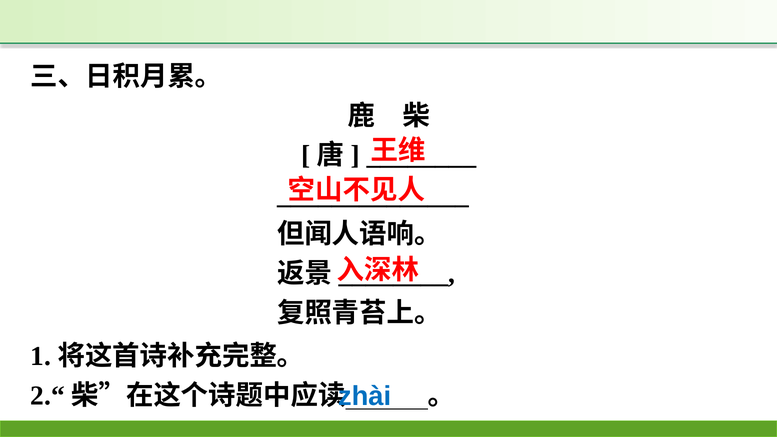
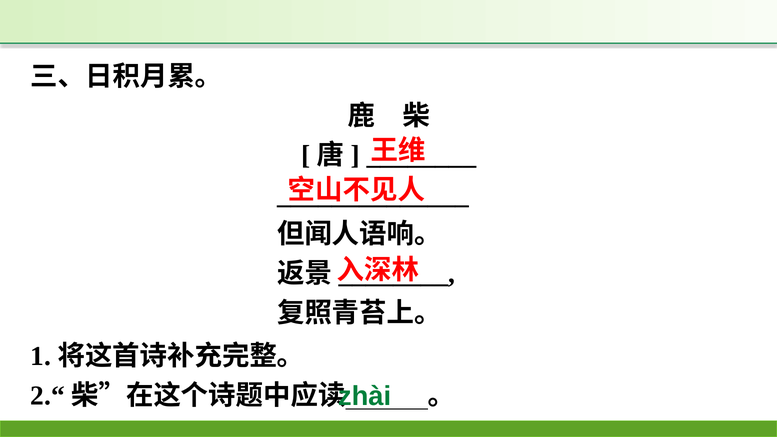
zhài colour: blue -> green (365, 396)
